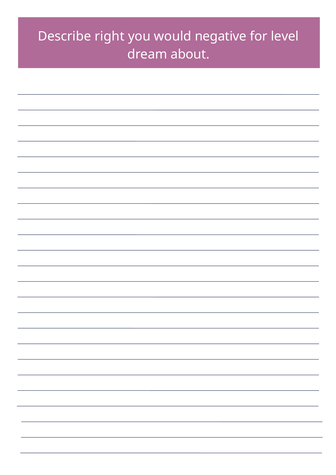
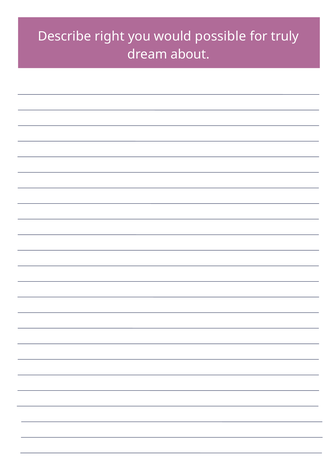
negative: negative -> possible (221, 36)
level: level -> truly (285, 36)
